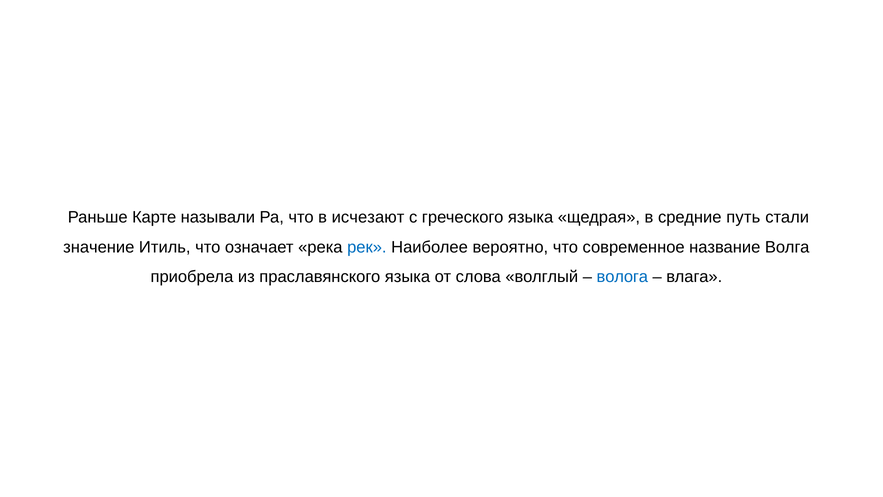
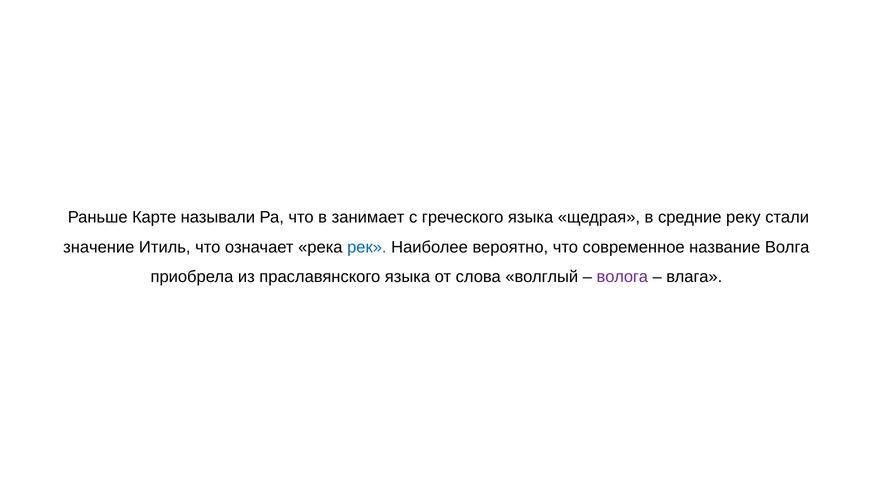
исчезают: исчезают -> занимает (368, 217)
путь: путь -> реку (743, 217)
волога colour: blue -> purple (622, 277)
